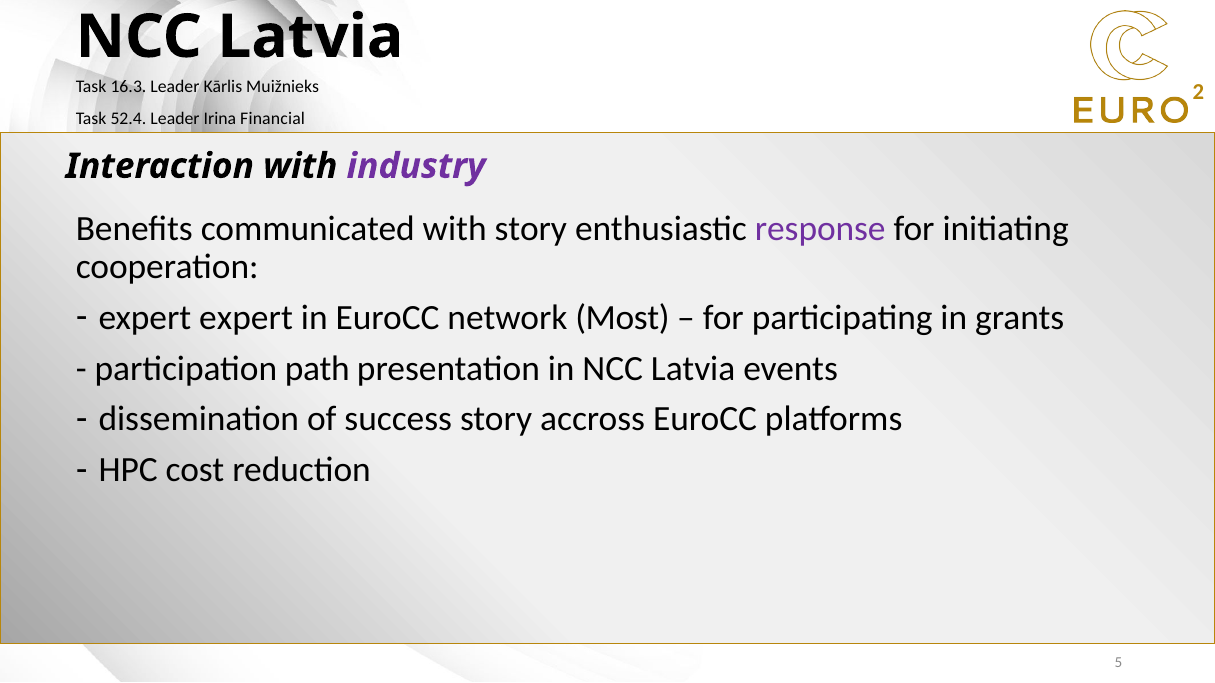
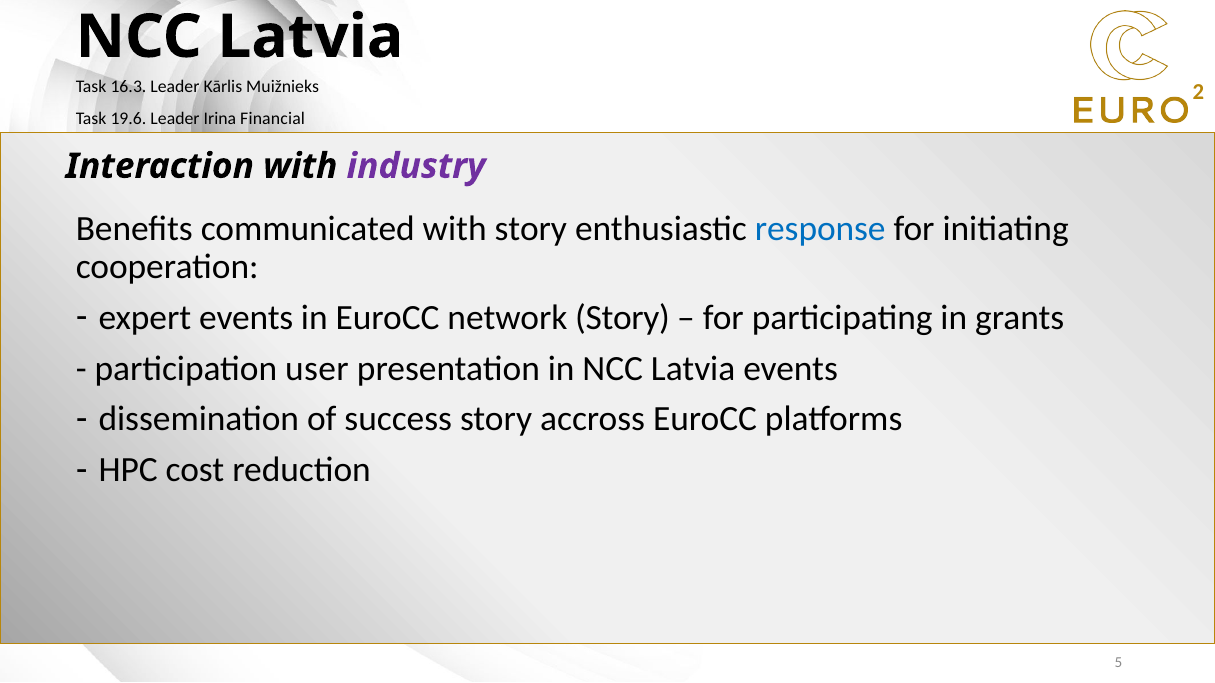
52.4: 52.4 -> 19.6 (128, 119)
response colour: purple -> blue (820, 229)
expert expert: expert -> events (246, 318)
network Most: Most -> Story (622, 318)
path: path -> user (317, 369)
